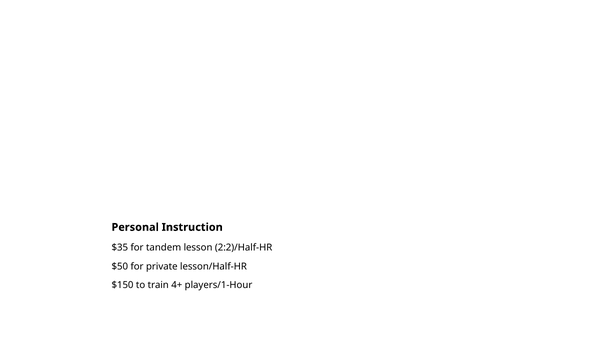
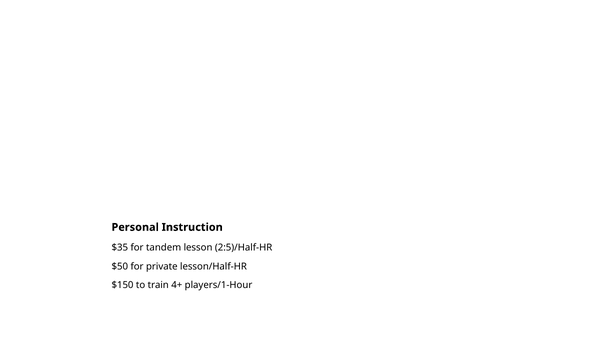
2:2)/Half-HR: 2:2)/Half-HR -> 2:5)/Half-HR (244, 248)
